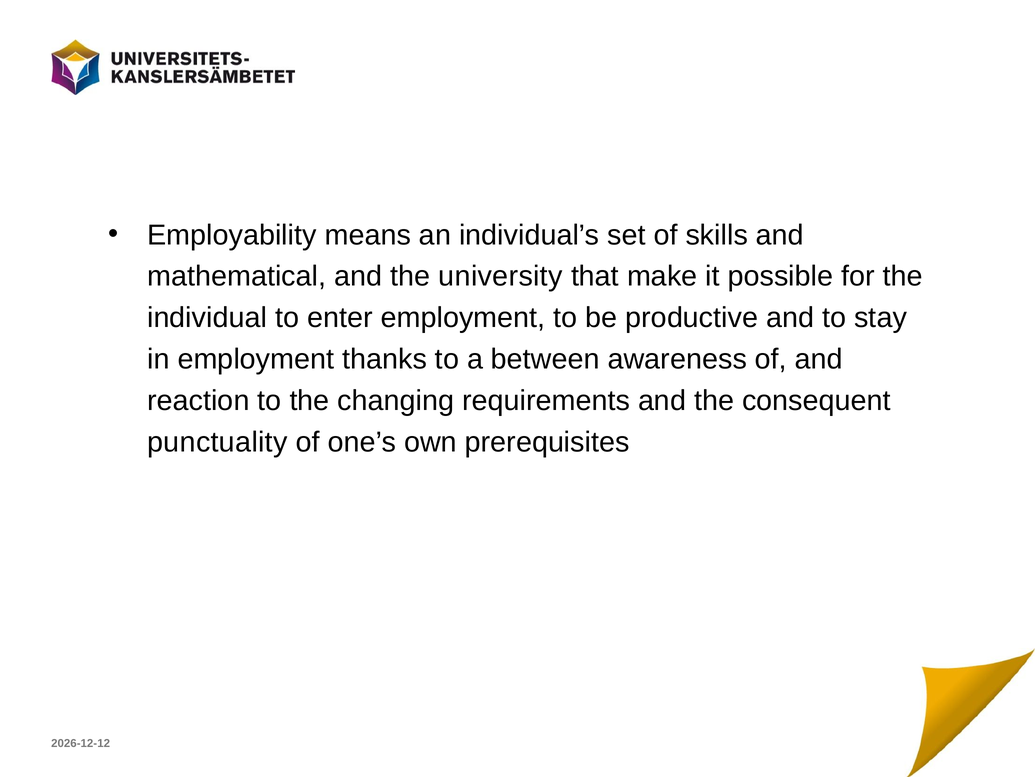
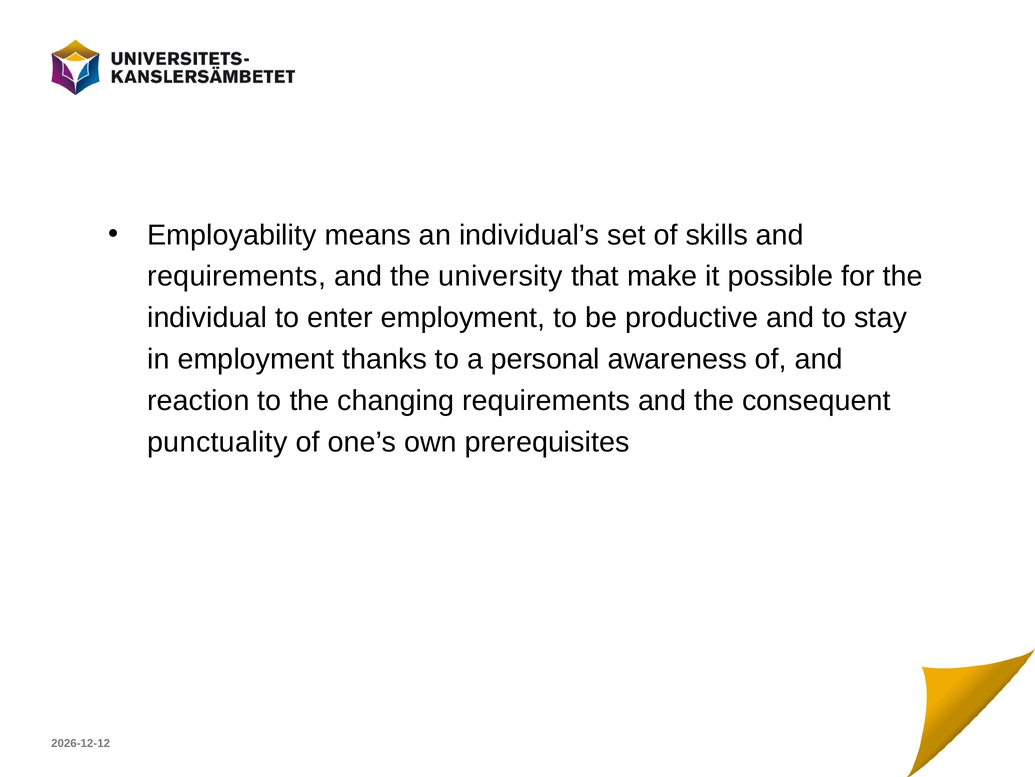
mathematical: mathematical -> requirements (237, 276)
between: between -> personal (545, 359)
